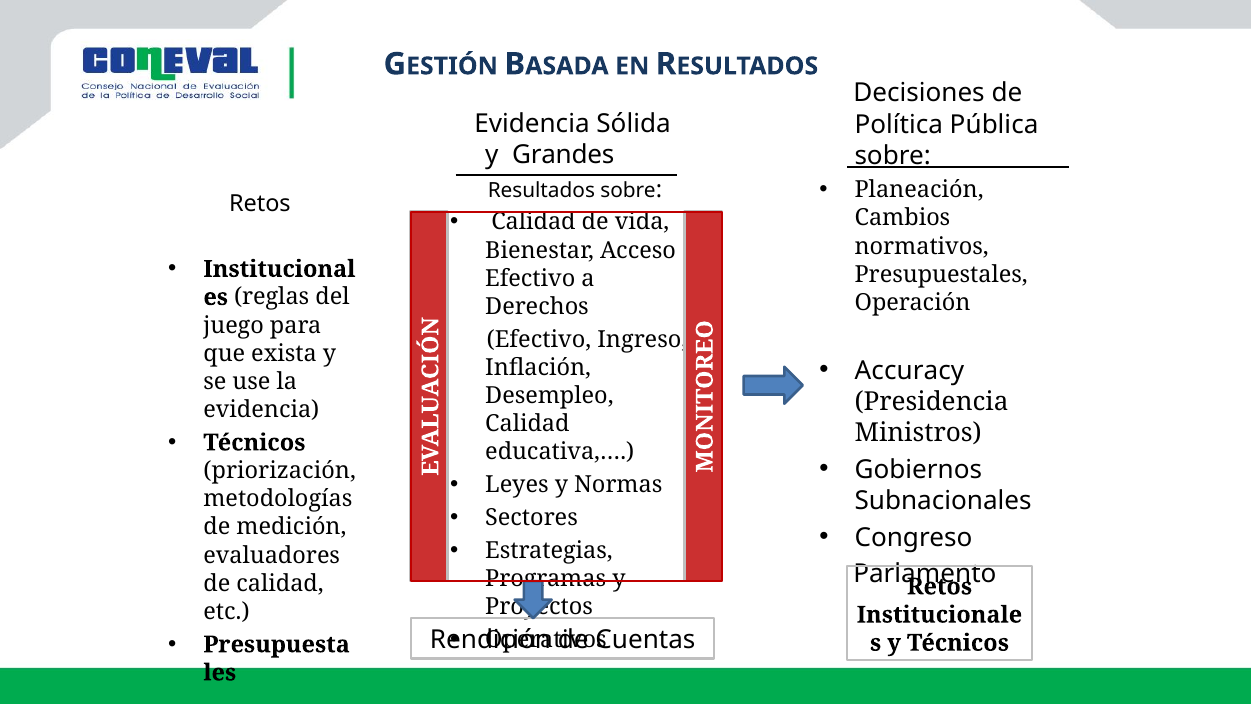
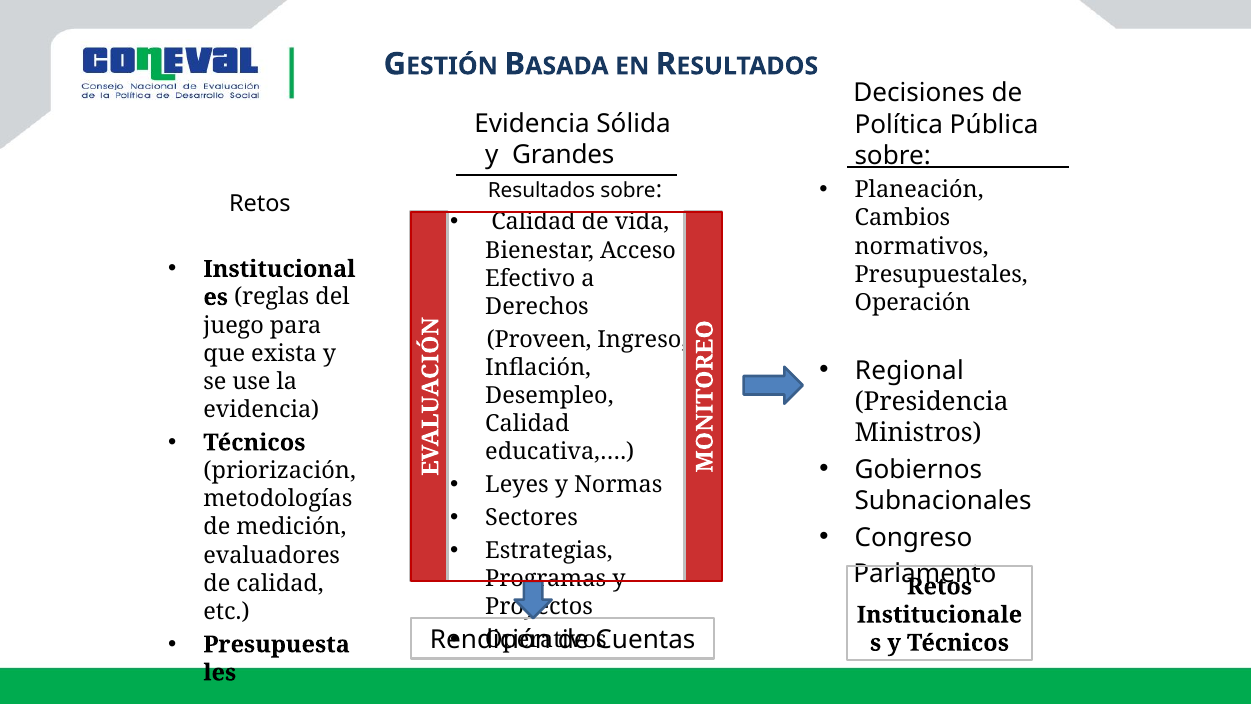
Efectivo: Efectivo -> Proveen (539, 339)
Accuracy: Accuracy -> Regional (909, 370)
